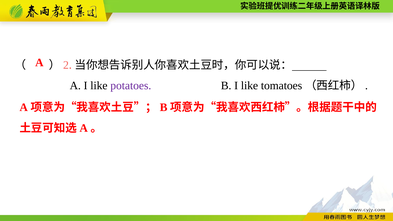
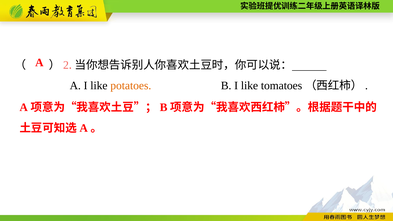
potatoes colour: purple -> orange (131, 86)
